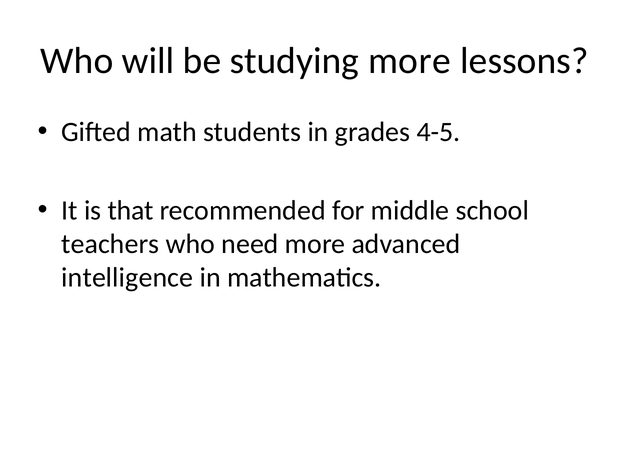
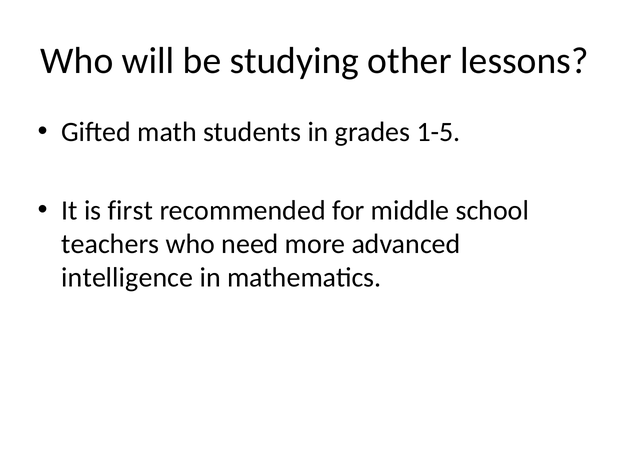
studying more: more -> other (410, 61)
4-5: 4-5 -> 1-5 (439, 132)
that: that -> first (130, 210)
